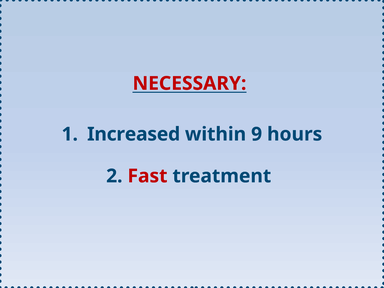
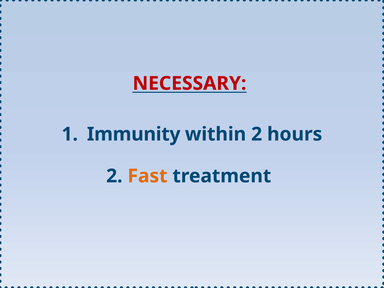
Increased: Increased -> Immunity (134, 134)
within 9: 9 -> 2 (257, 134)
Fast colour: red -> orange (147, 176)
